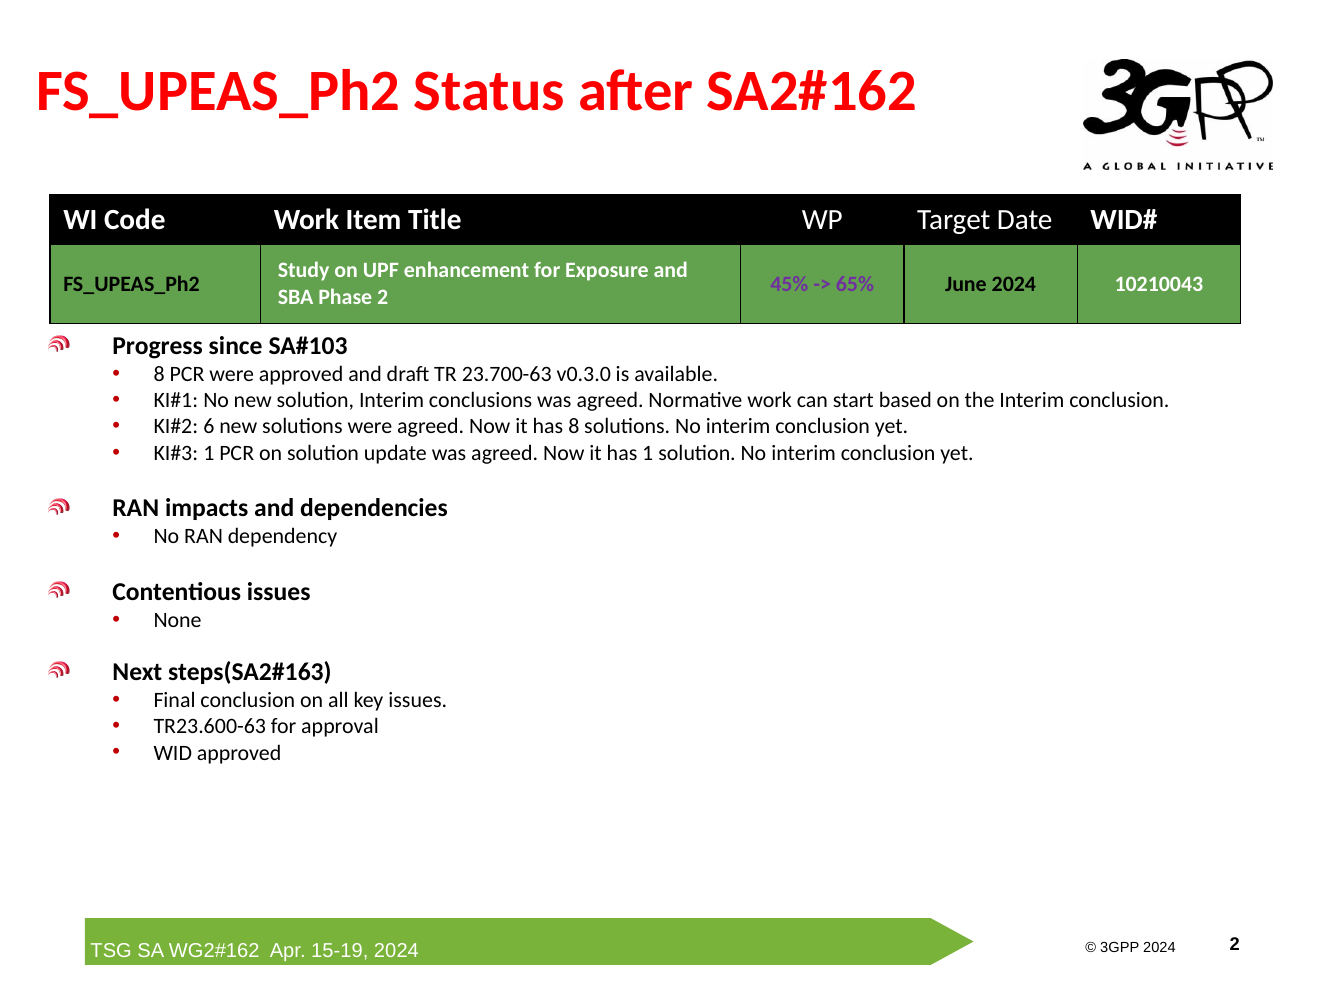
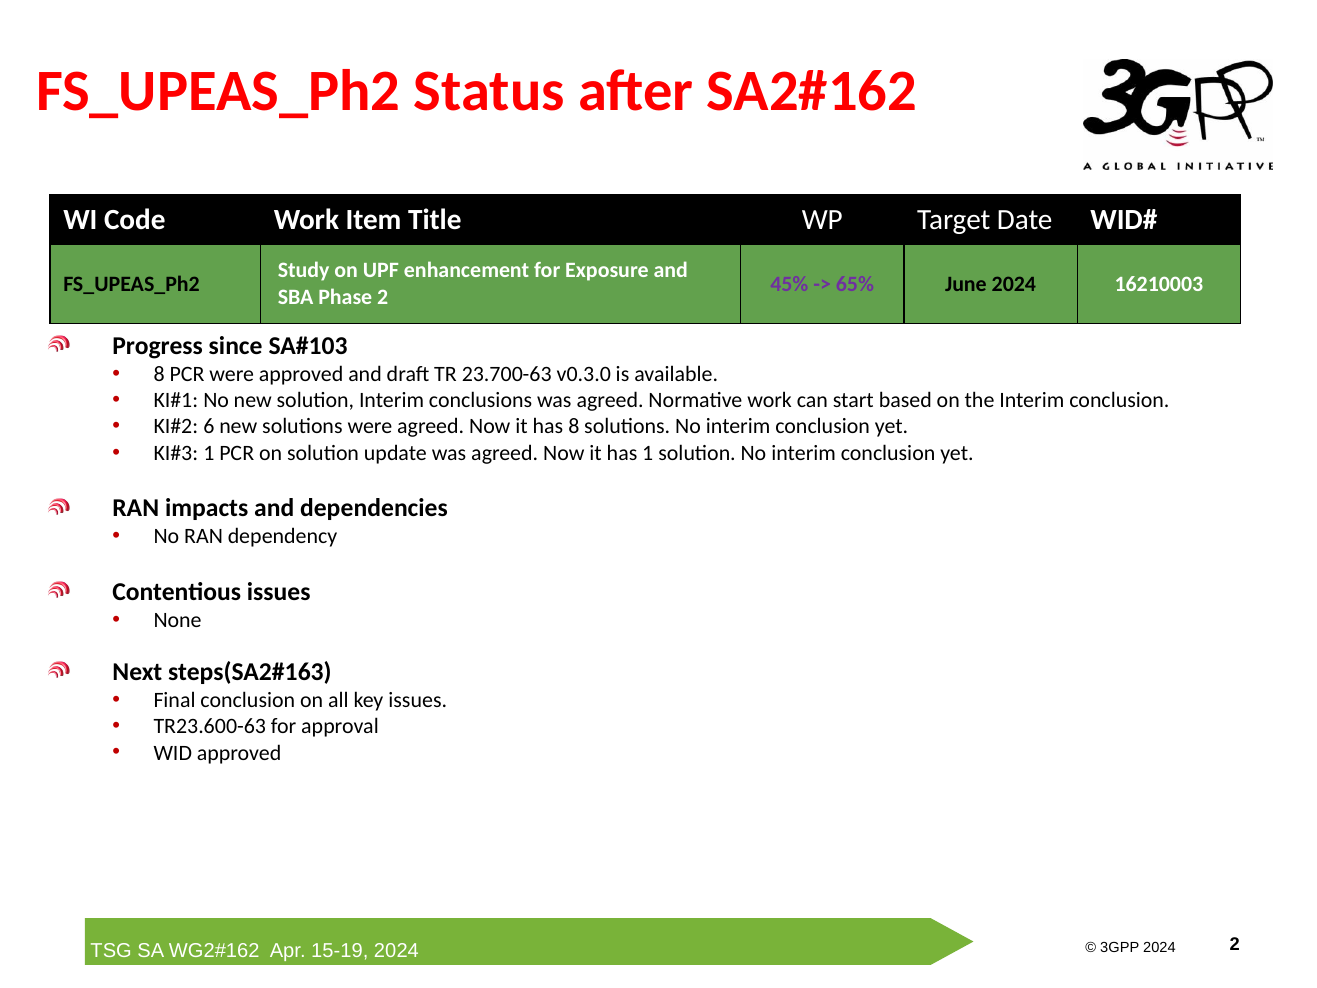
10210043: 10210043 -> 16210003 (1159, 284)
